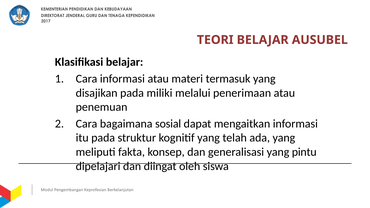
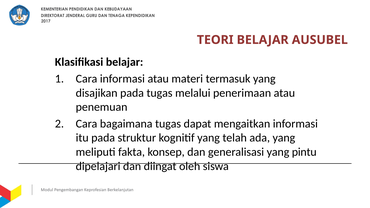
pada miliki: miliki -> tugas (160, 93)
bagaimana sosial: sosial -> tugas (168, 124)
